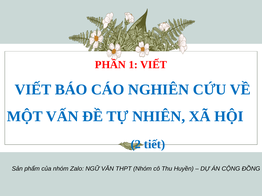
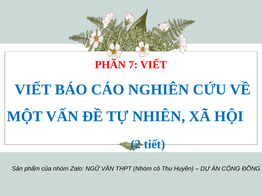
1: 1 -> 7 (133, 65)
